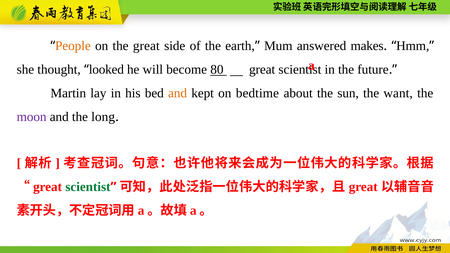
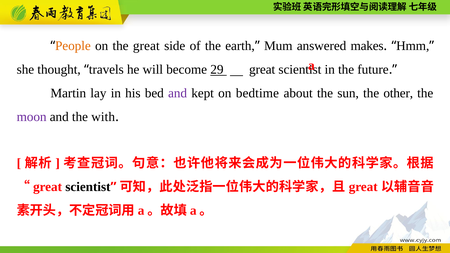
looked: looked -> travels (106, 70)
80: 80 -> 29 (217, 70)
and colour: orange -> purple (178, 93)
want: want -> other (398, 93)
long: long -> with (103, 117)
scientist colour: green -> black (88, 187)
